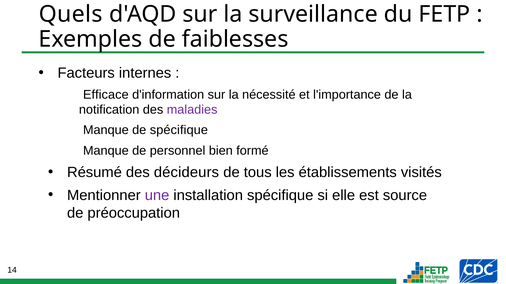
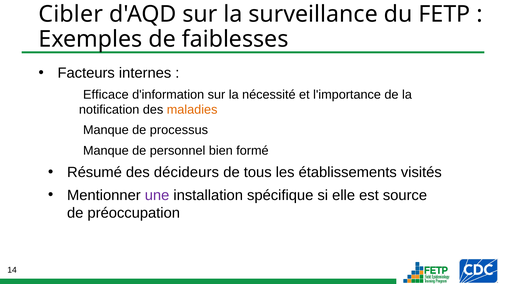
Quels: Quels -> Cibler (71, 14)
maladies colour: purple -> orange (192, 110)
de spécifique: spécifique -> processus (179, 130)
